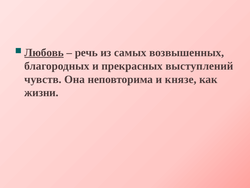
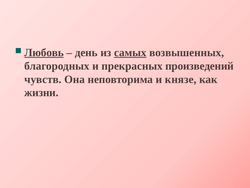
речь: речь -> день (86, 52)
самых underline: none -> present (130, 52)
выступлений: выступлений -> произведений (200, 66)
